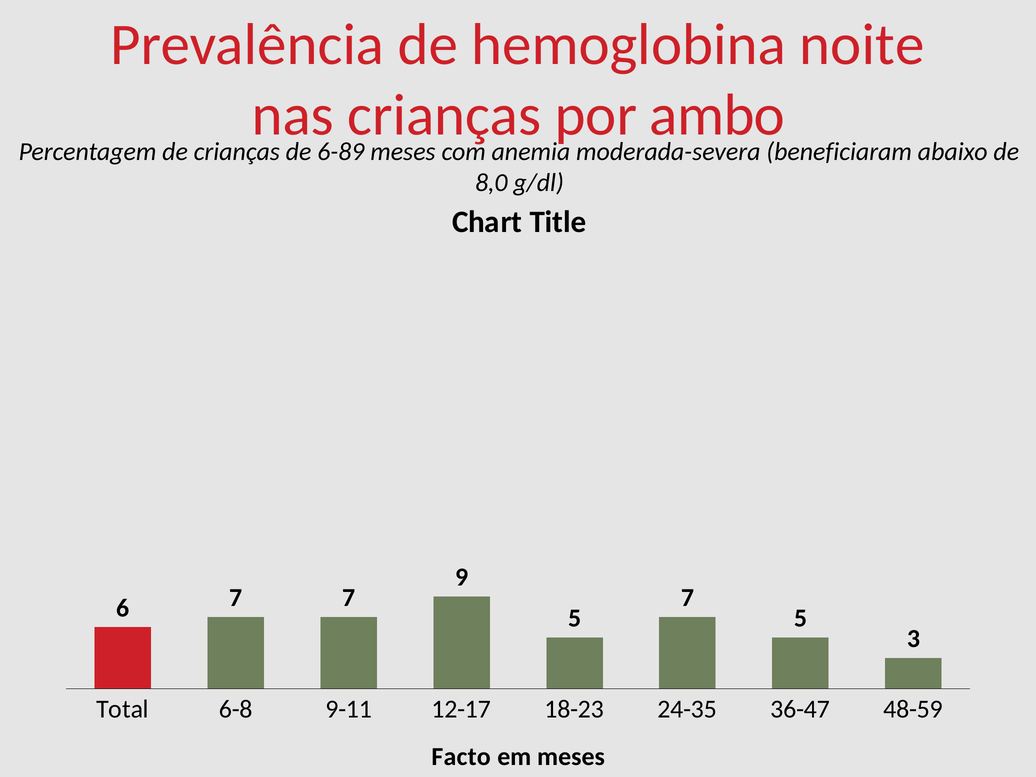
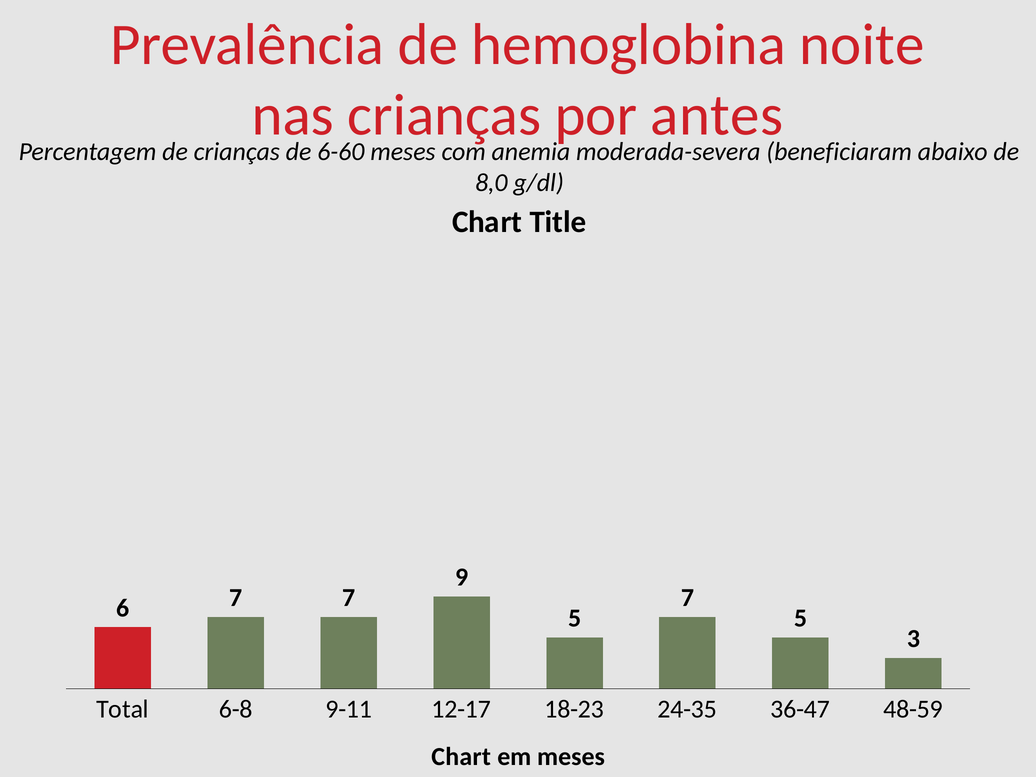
ambo: ambo -> antes (717, 115)
6-89: 6-89 -> 6-60 (341, 152)
Facto: Facto -> Chart (461, 757)
